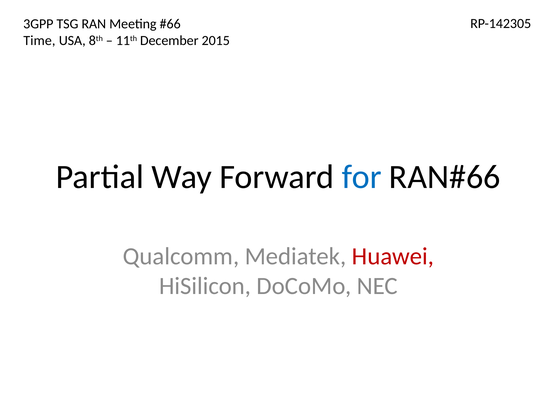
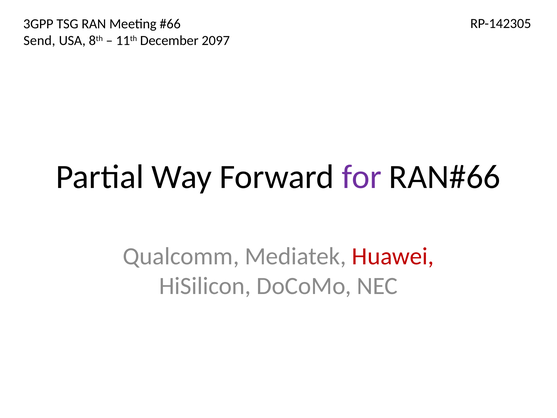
Time: Time -> Send (39, 41)
2015: 2015 -> 2097 (216, 41)
for colour: blue -> purple (362, 177)
